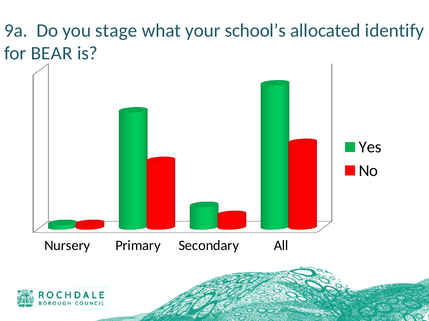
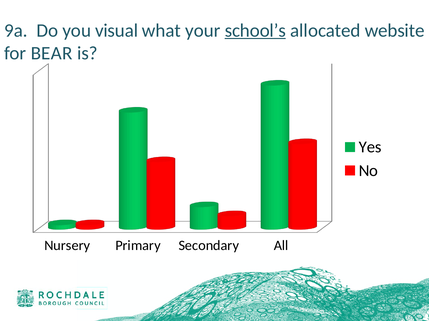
stage: stage -> visual (117, 30)
school’s underline: none -> present (255, 30)
identify: identify -> website (395, 30)
